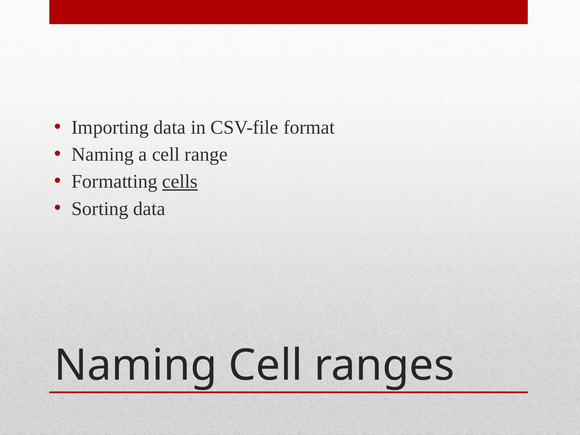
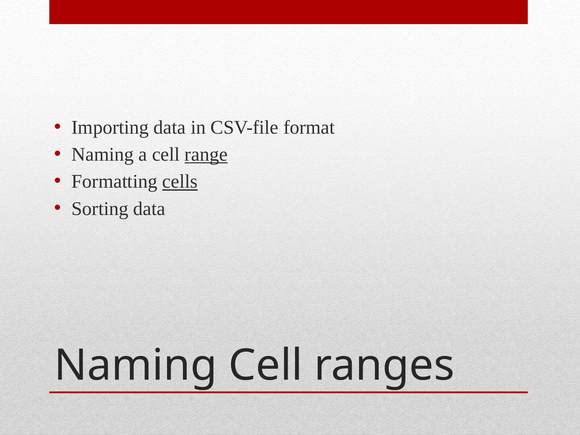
range underline: none -> present (206, 155)
